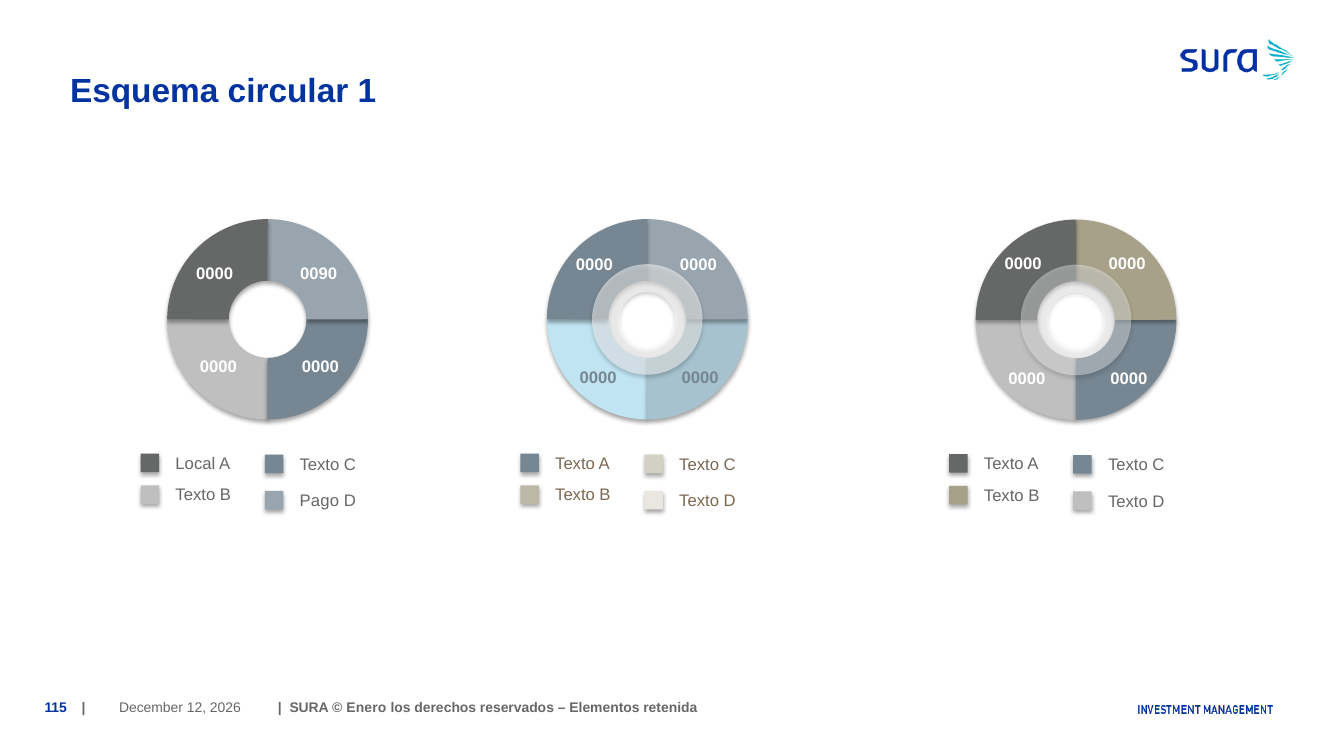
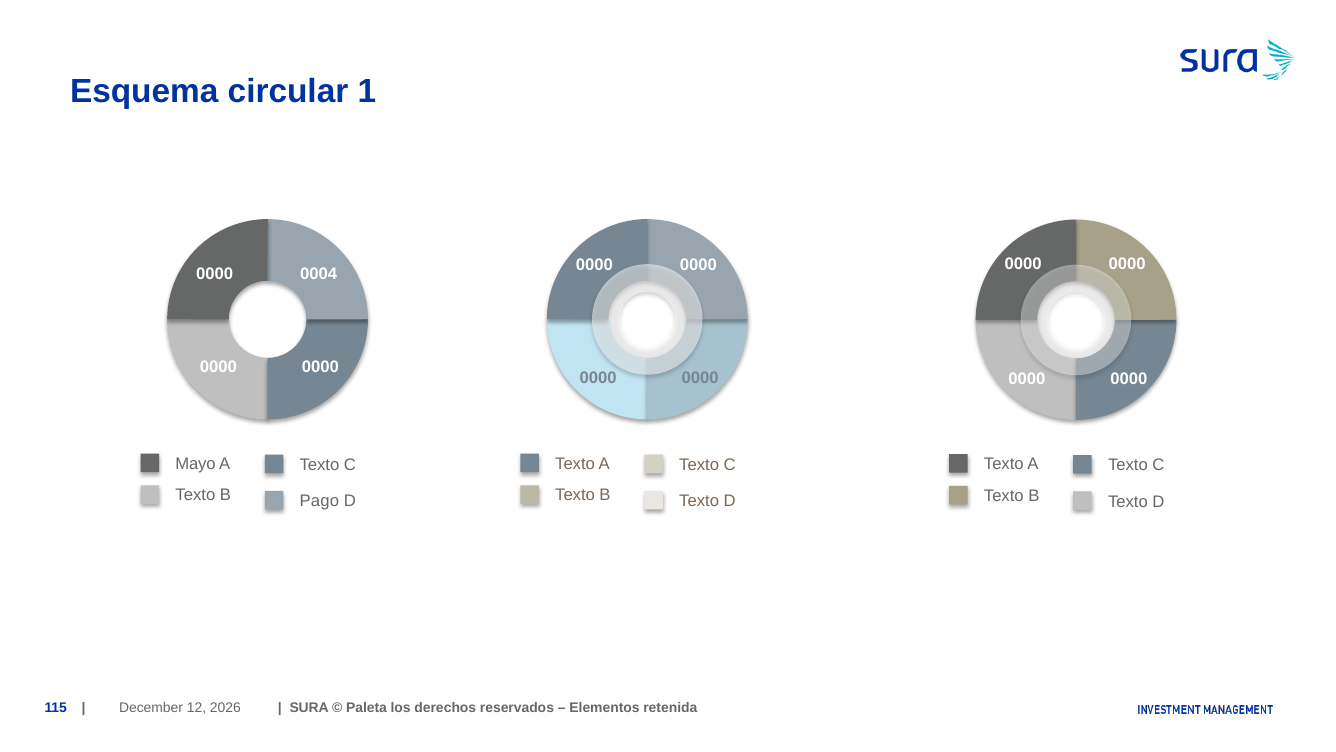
0090: 0090 -> 0004 (319, 274)
Local: Local -> Mayo (195, 464)
Enero: Enero -> Paleta (367, 707)
